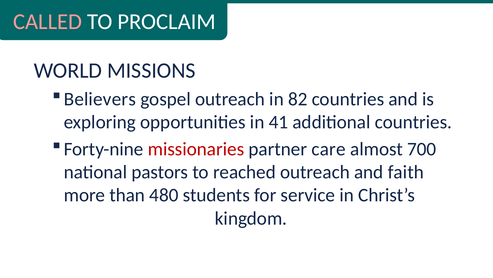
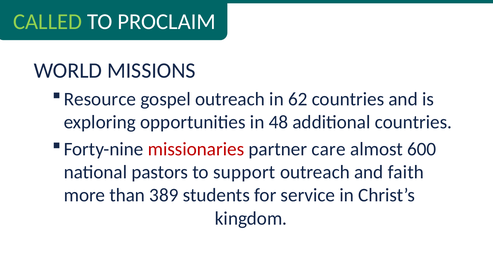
CALLED colour: pink -> light green (48, 22)
Believers: Believers -> Resource (100, 99)
82: 82 -> 62 (298, 99)
41: 41 -> 48 (278, 122)
700: 700 -> 600 (422, 149)
reached: reached -> support (244, 172)
480: 480 -> 389 (164, 195)
